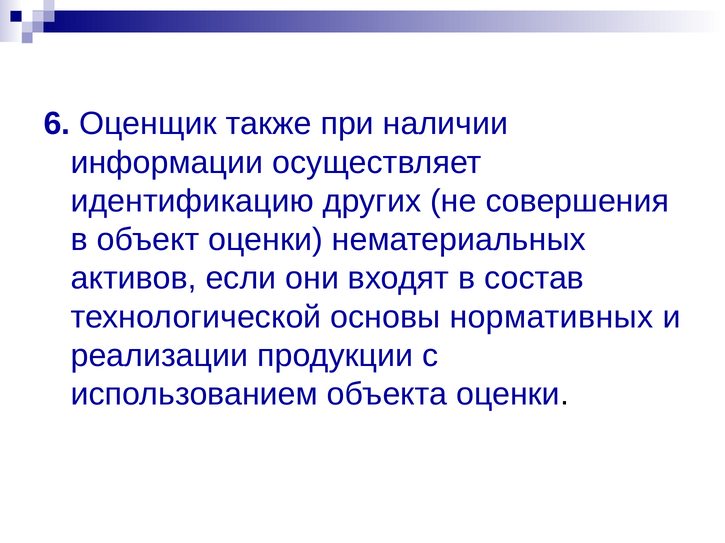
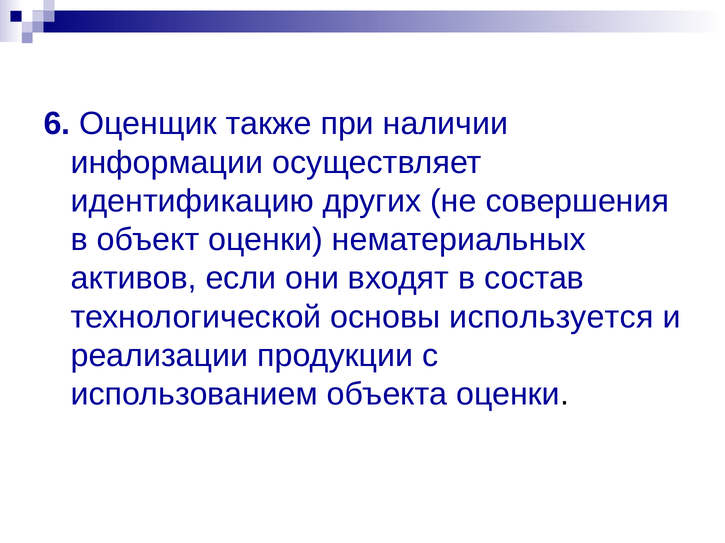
нормативных: нормативных -> используется (551, 317)
